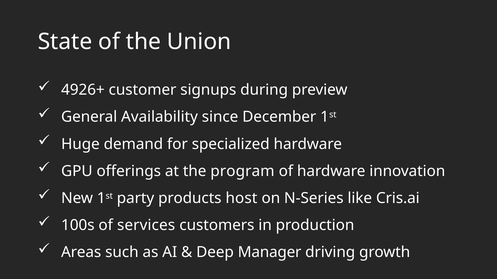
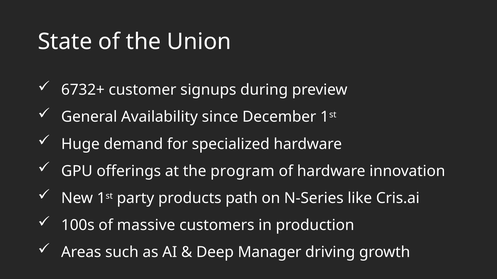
4926+: 4926+ -> 6732+ (83, 90)
host: host -> path (242, 199)
services: services -> massive (146, 226)
